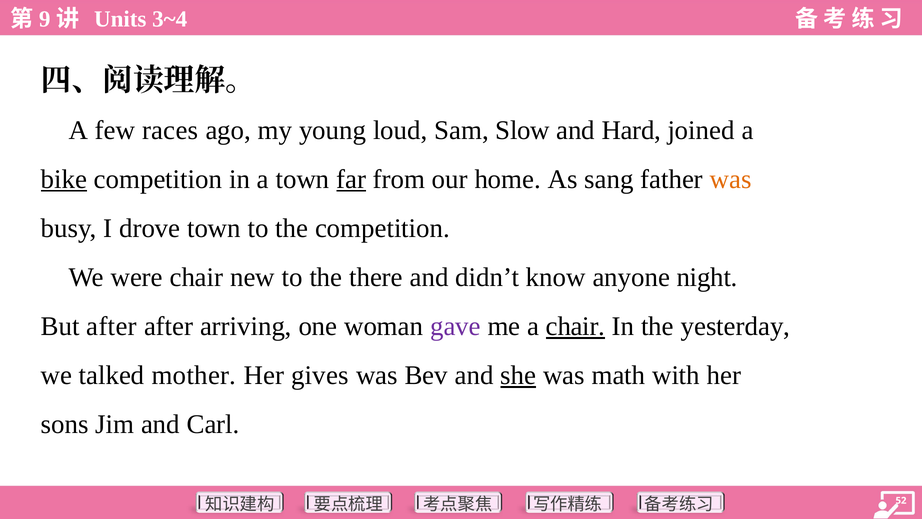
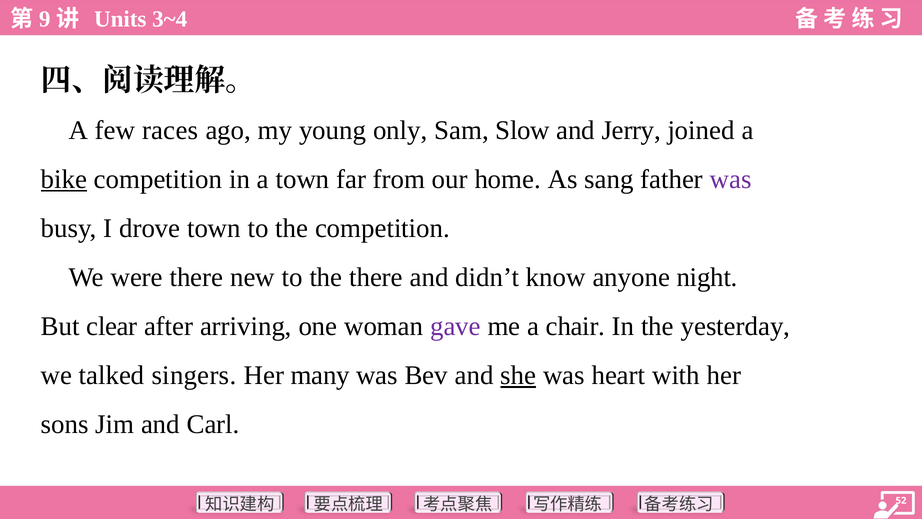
loud: loud -> only (400, 130)
Hard: Hard -> Jerry (631, 130)
far underline: present -> none (351, 179)
was colour: orange -> purple (731, 179)
were chair: chair -> there (196, 277)
But after: after -> clear (112, 326)
chair underline: present -> none (576, 326)
mother: mother -> singers (194, 375)
gives: gives -> many (320, 375)
math: math -> heart (618, 375)
